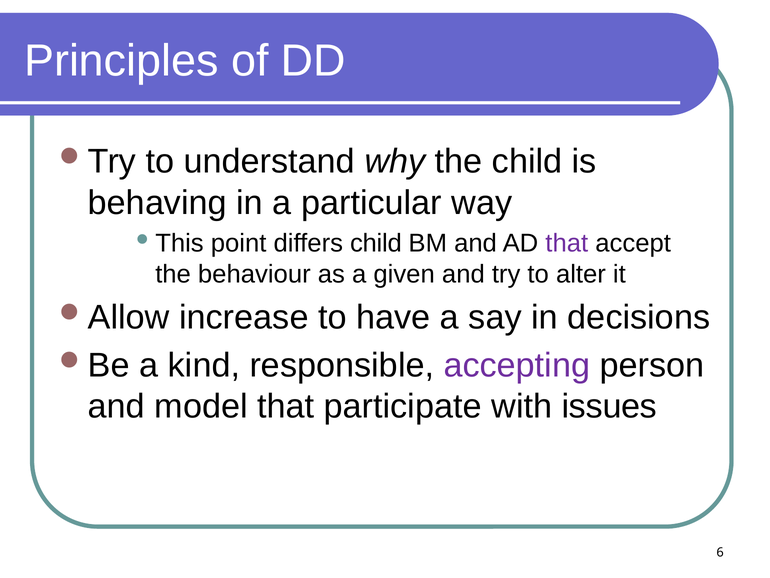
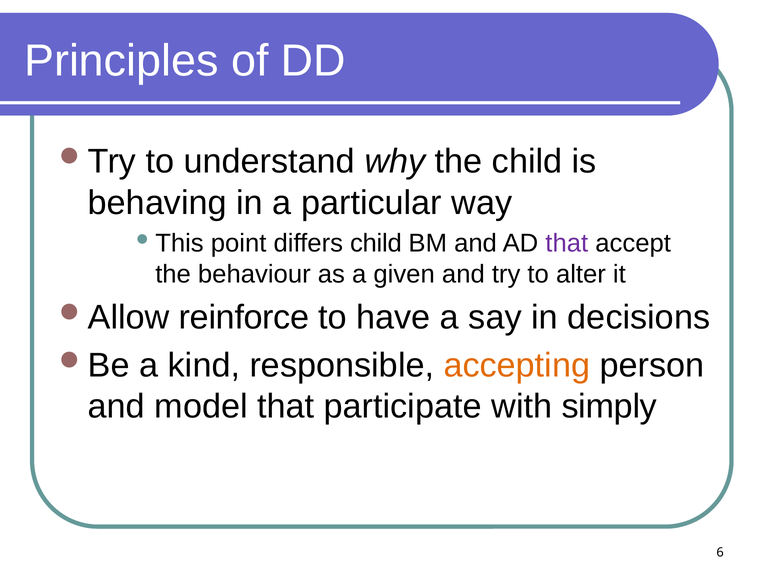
increase: increase -> reinforce (244, 317)
accepting colour: purple -> orange (517, 365)
issues: issues -> simply (609, 406)
